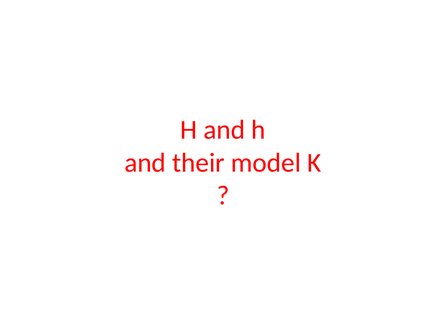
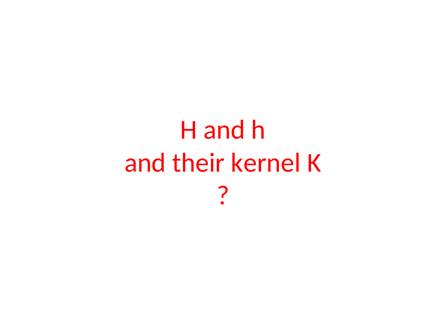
model: model -> kernel (266, 162)
